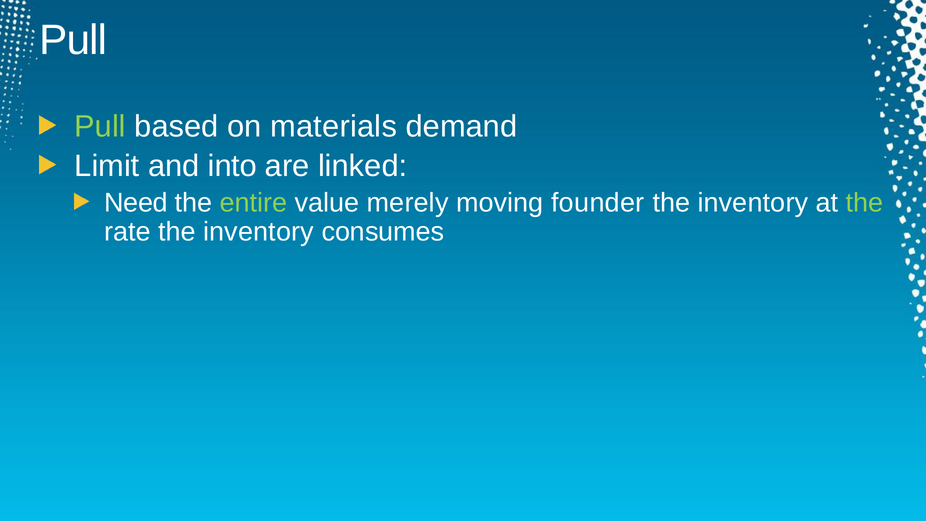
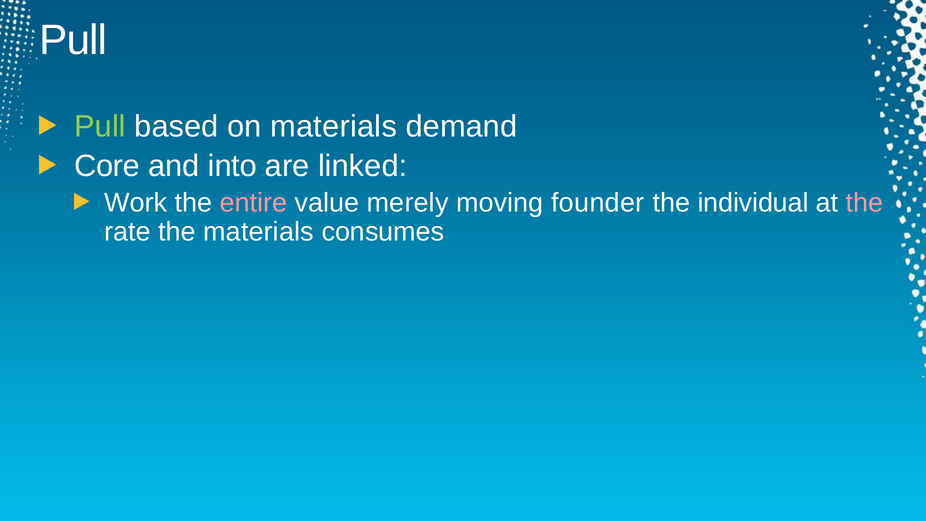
Limit: Limit -> Core (107, 166)
Need: Need -> Work (136, 203)
entire colour: light green -> pink (253, 203)
inventory: inventory -> individual (753, 203)
the colour: light green -> pink (865, 203)
rate the inventory: inventory -> materials (259, 232)
